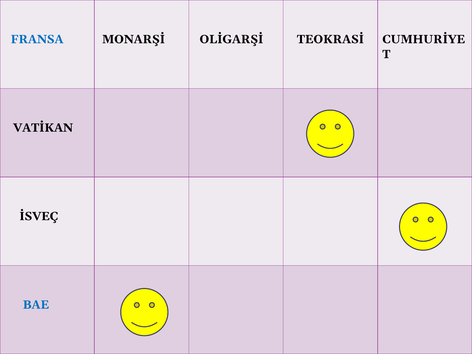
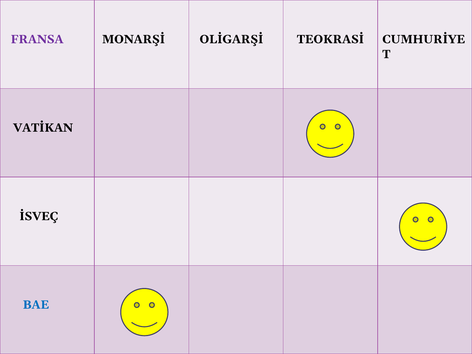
FRANSA colour: blue -> purple (37, 39)
